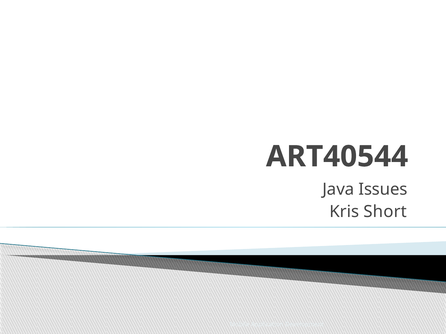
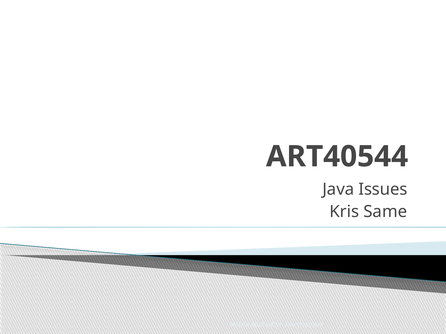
Short: Short -> Same (385, 212)
